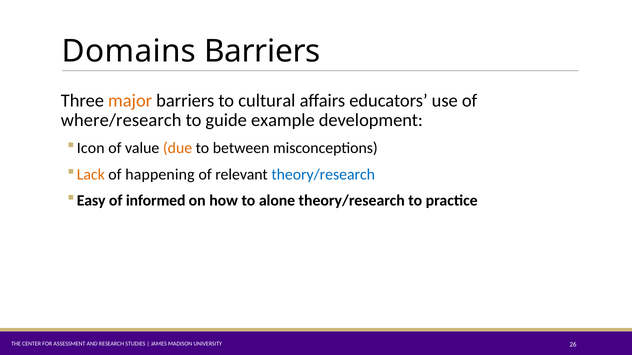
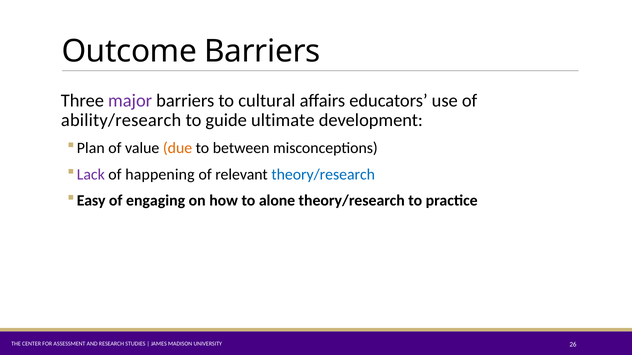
Domains: Domains -> Outcome (129, 51)
major colour: orange -> purple (130, 101)
where/research: where/research -> ability/research (121, 121)
example: example -> ultimate (283, 121)
Icon: Icon -> Plan (91, 148)
Lack colour: orange -> purple (91, 175)
informed: informed -> engaging (156, 201)
